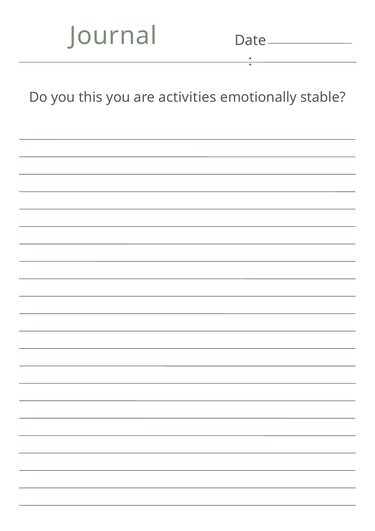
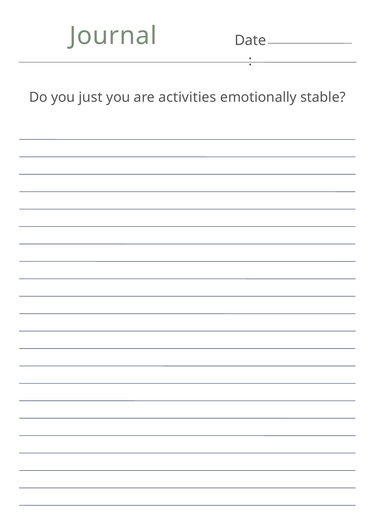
this: this -> just (91, 97)
